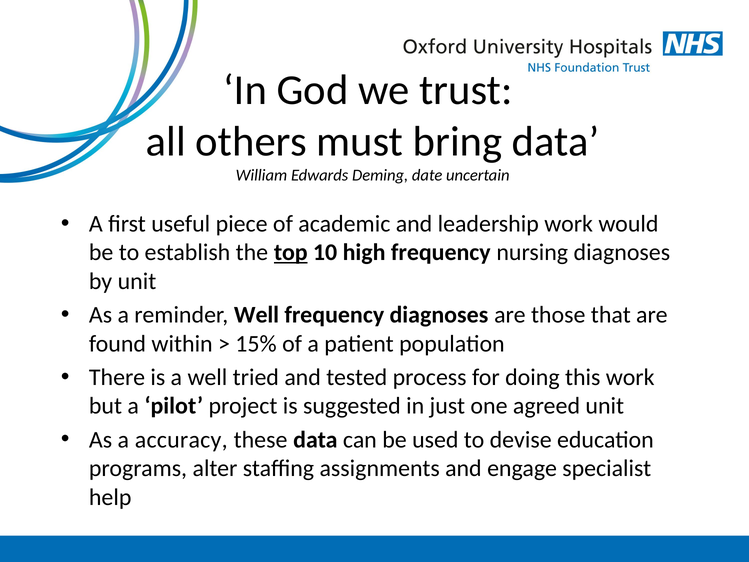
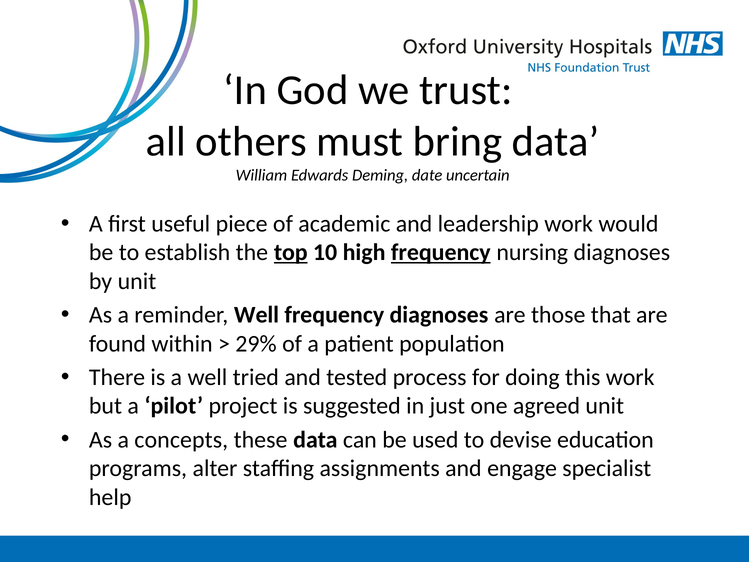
frequency underline: none -> present (441, 252)
15%: 15% -> 29% (256, 344)
accuracy: accuracy -> concepts (181, 440)
